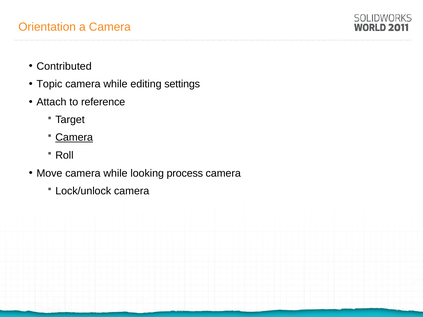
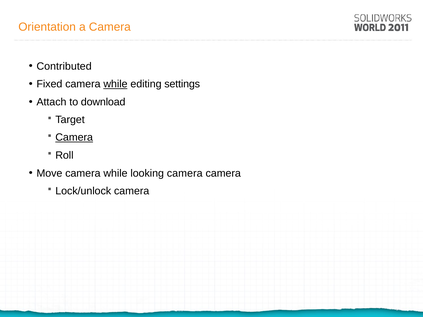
Topic: Topic -> Fixed (49, 84)
while underline: none -> present (115, 84)
reference: reference -> download (103, 102)
looking process: process -> camera (185, 173)
